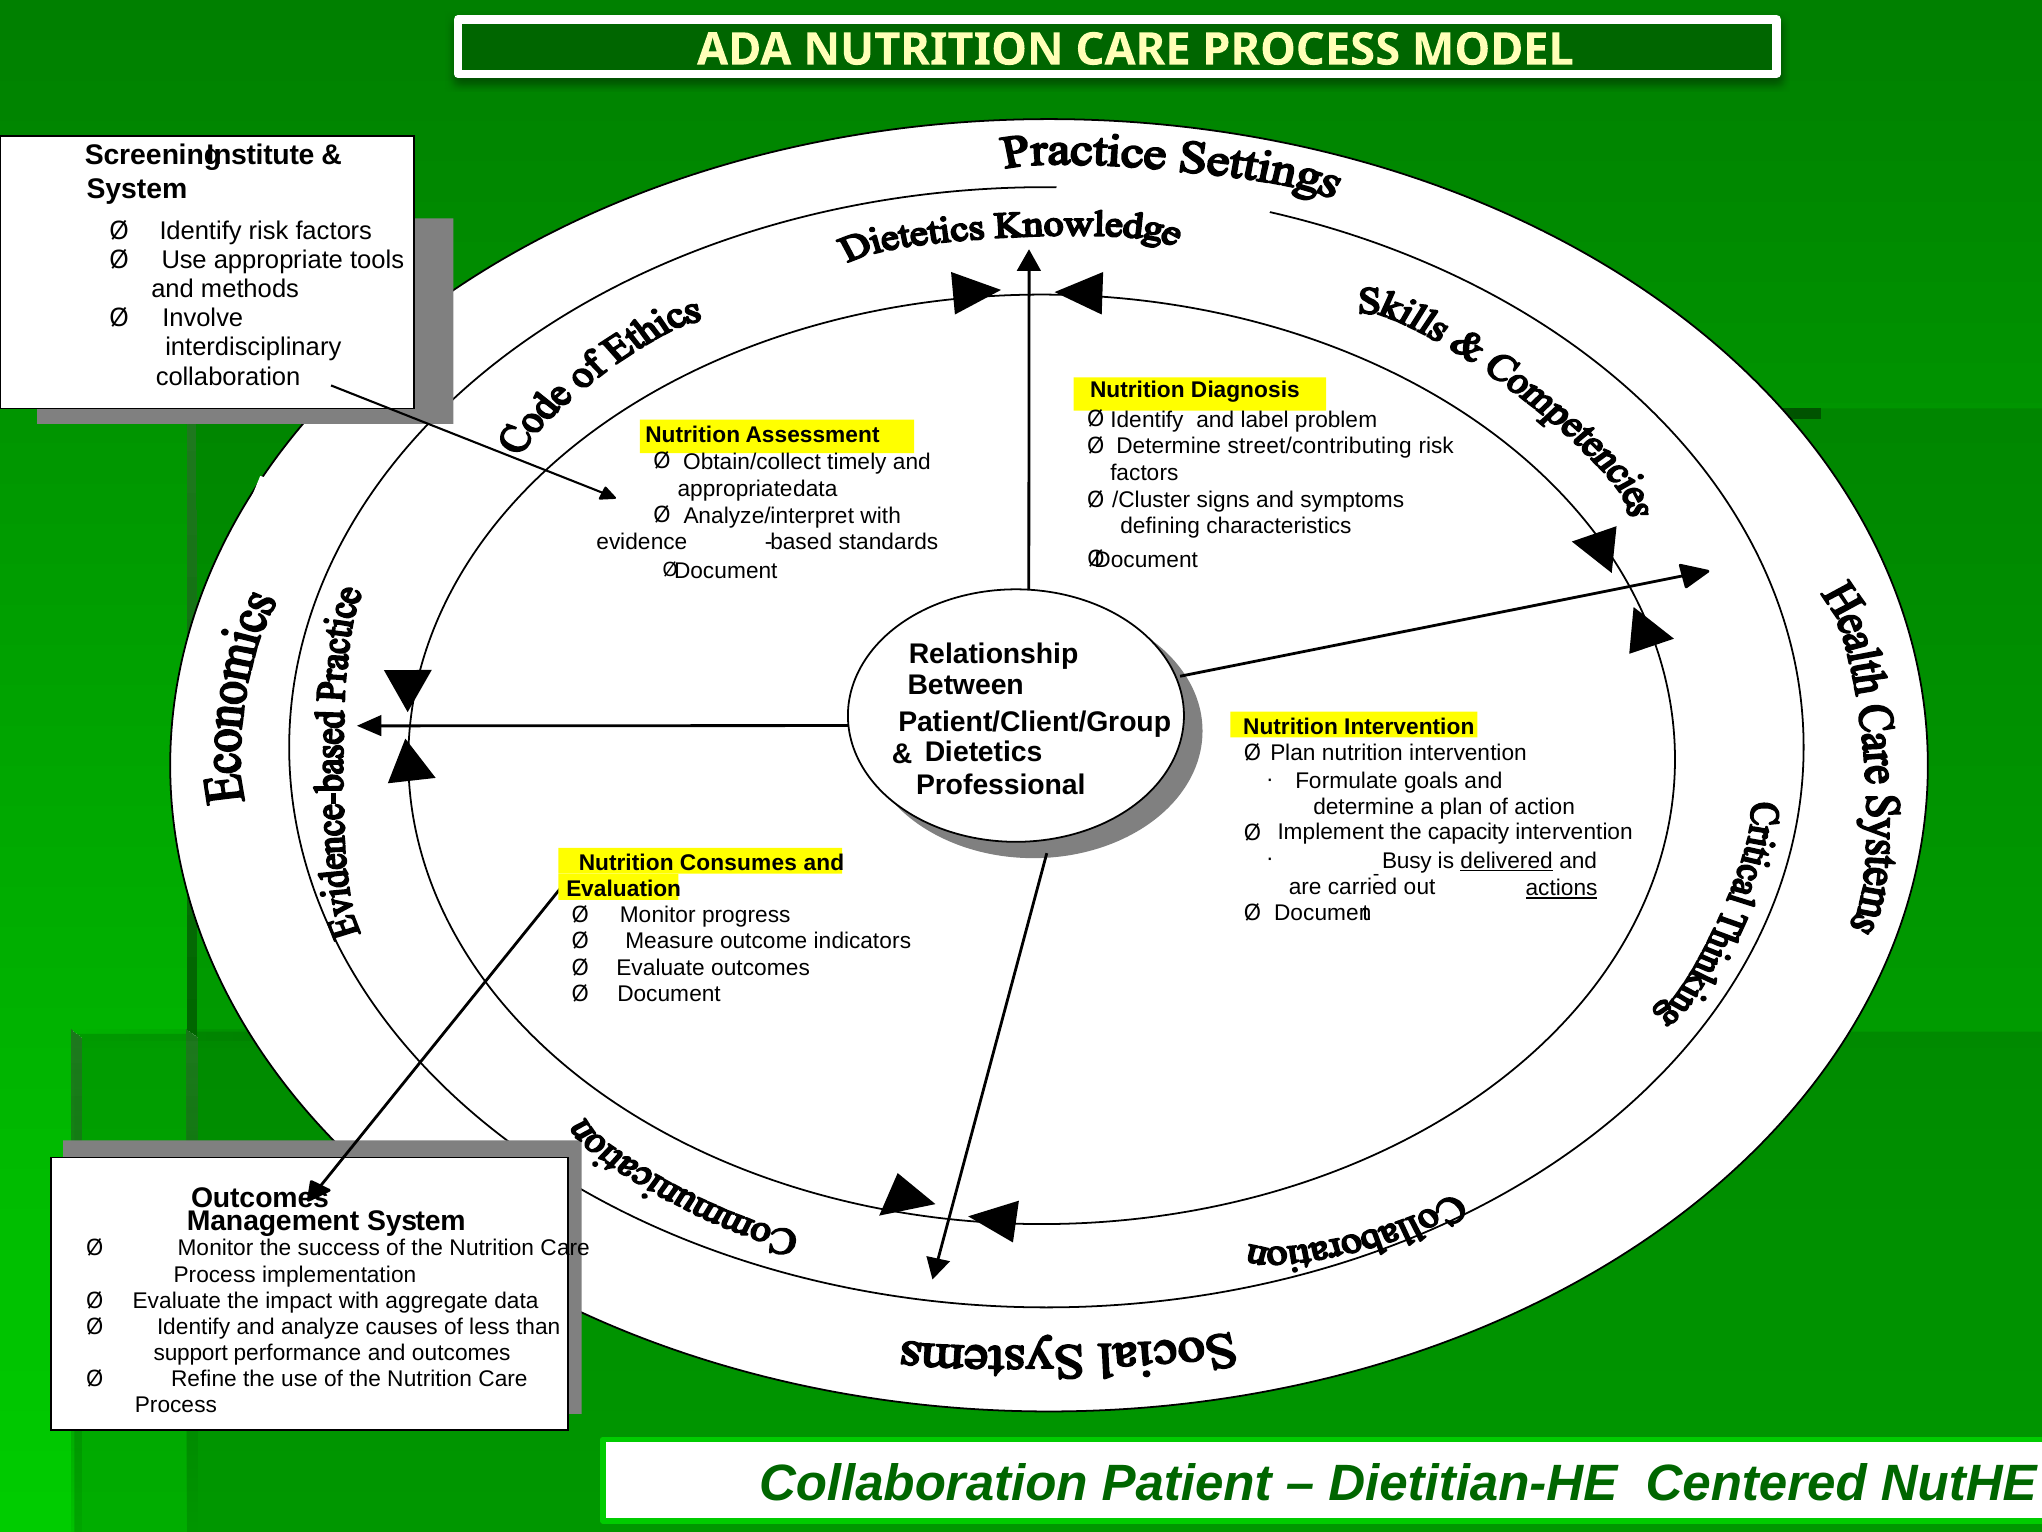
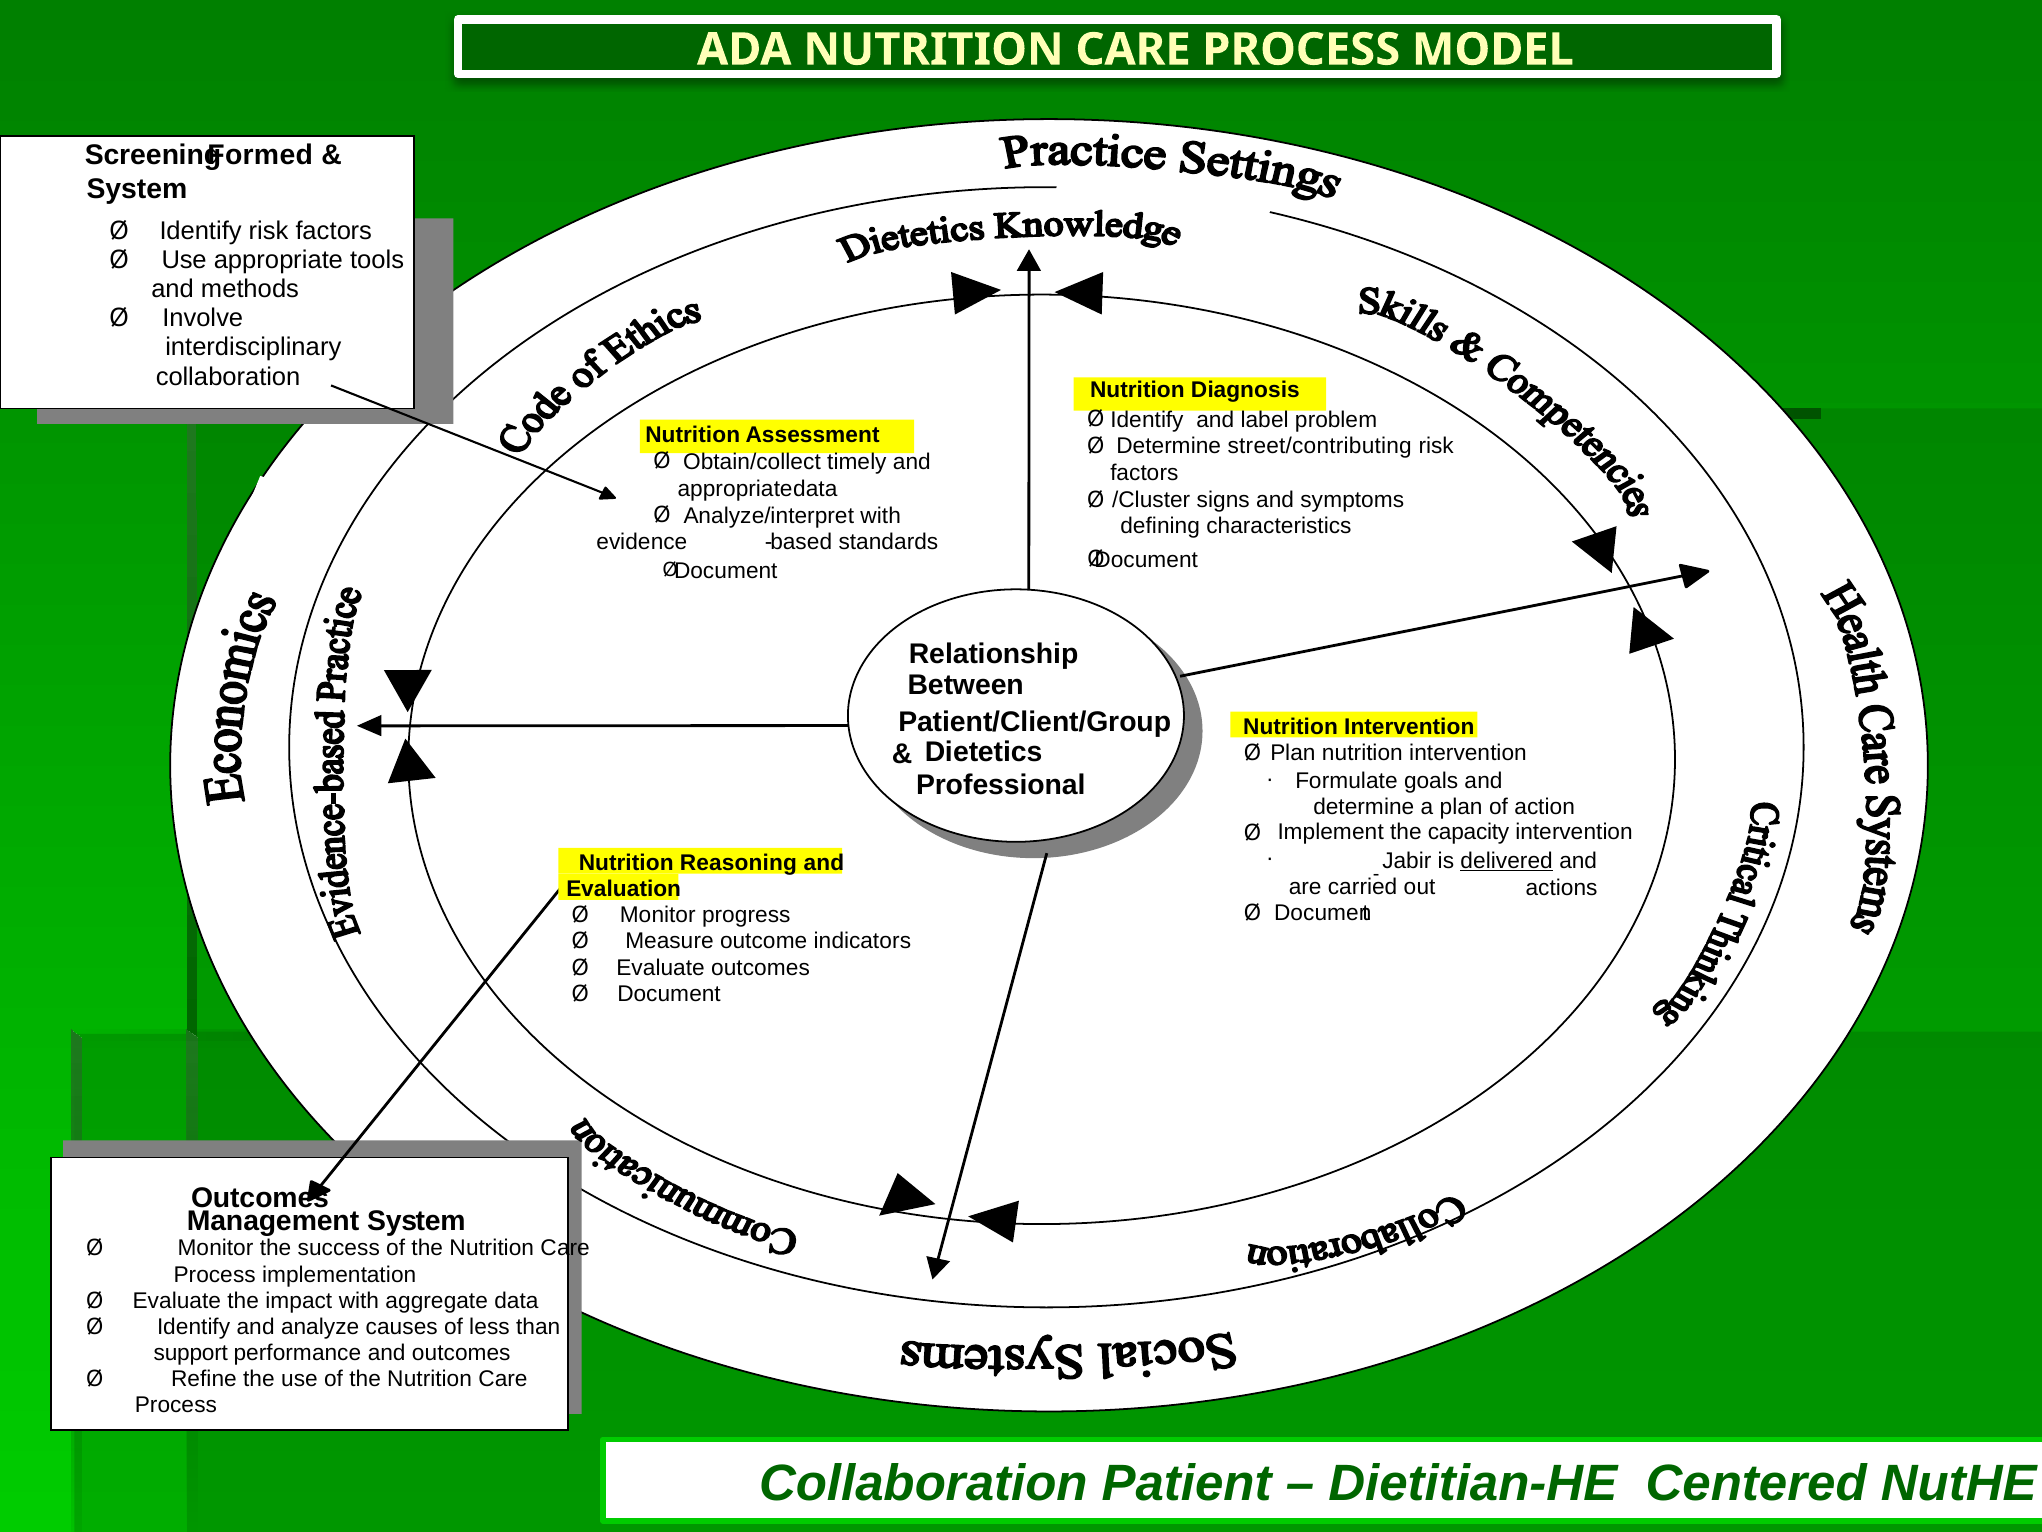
Institute: Institute -> Formed (260, 155)
Busy: Busy -> Jabir (1407, 861)
Consumes: Consumes -> Reasoning (738, 863)
actions underline: present -> none (1562, 888)
